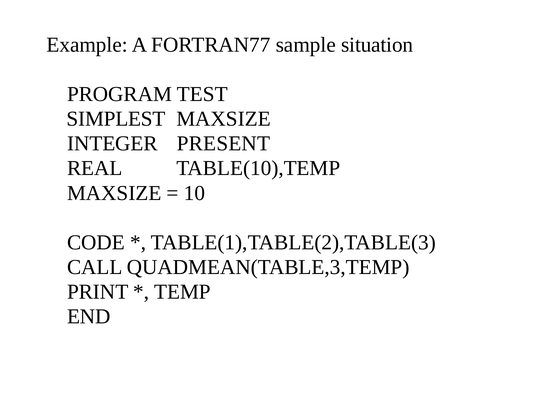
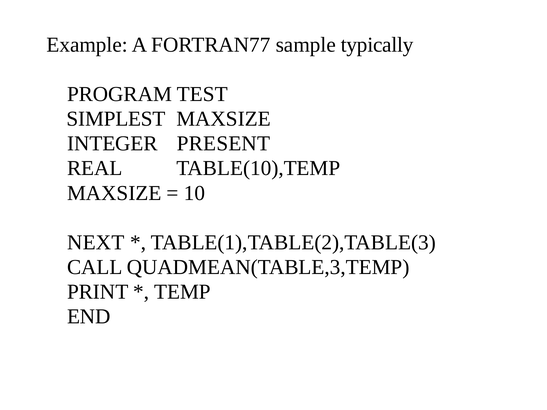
situation: situation -> typically (377, 45)
CODE: CODE -> NEXT (96, 242)
